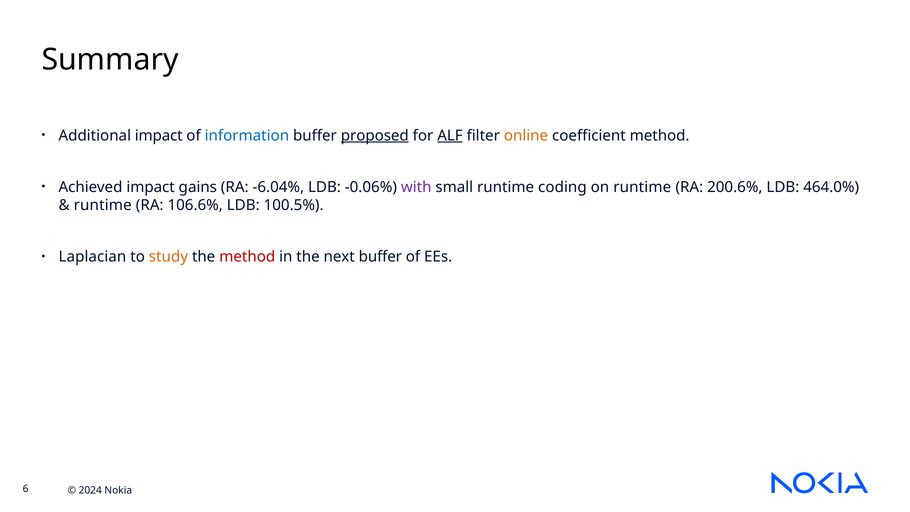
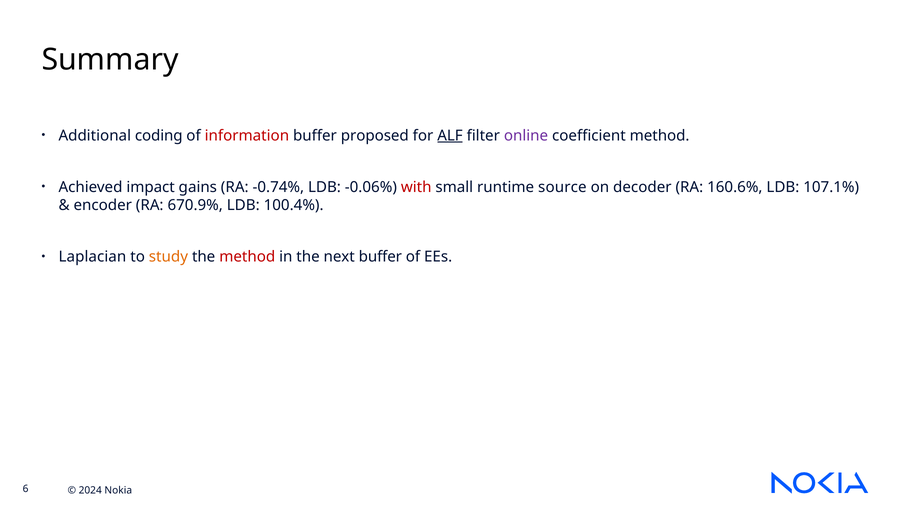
Additional impact: impact -> coding (159, 136)
information colour: blue -> red (247, 136)
proposed underline: present -> none (375, 136)
online colour: orange -> purple (526, 136)
-6.04%: -6.04% -> -0.74% (278, 187)
with colour: purple -> red (416, 187)
coding: coding -> source (562, 187)
on runtime: runtime -> decoder (642, 187)
200.6%: 200.6% -> 160.6% (735, 187)
464.0%: 464.0% -> 107.1% (831, 187)
runtime: runtime -> encoder (103, 205)
106.6%: 106.6% -> 670.9% (195, 205)
100.5%: 100.5% -> 100.4% (294, 205)
